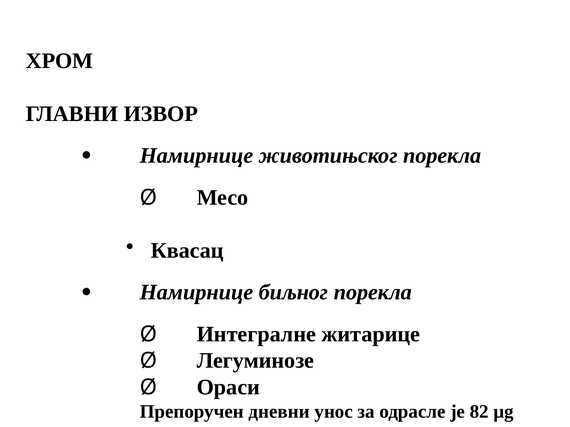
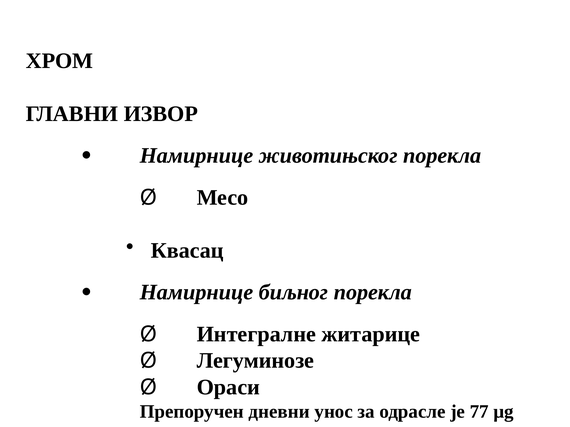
82: 82 -> 77 (479, 412)
